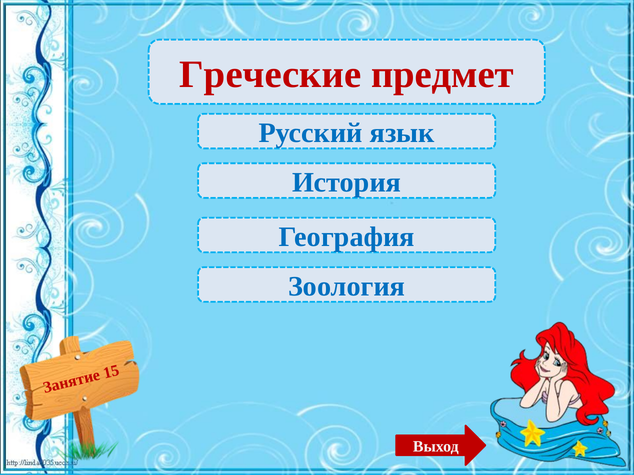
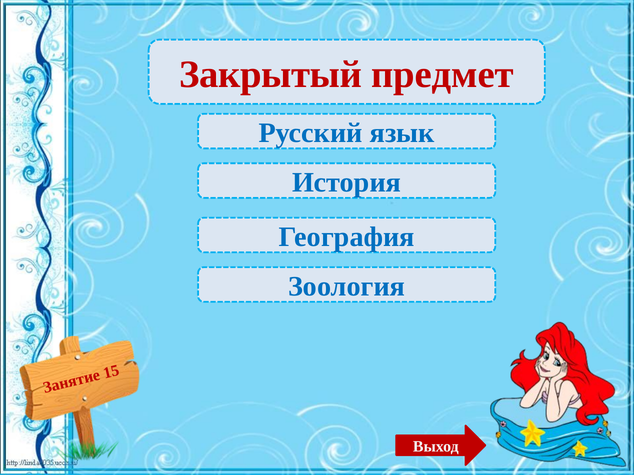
Греческие: Греческие -> Закрытый (270, 75)
